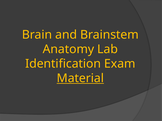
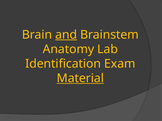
and underline: none -> present (66, 35)
